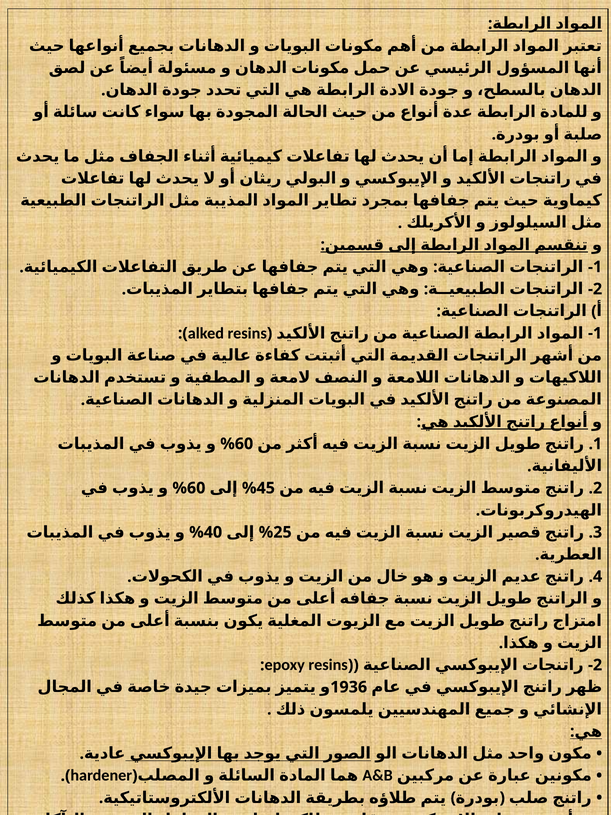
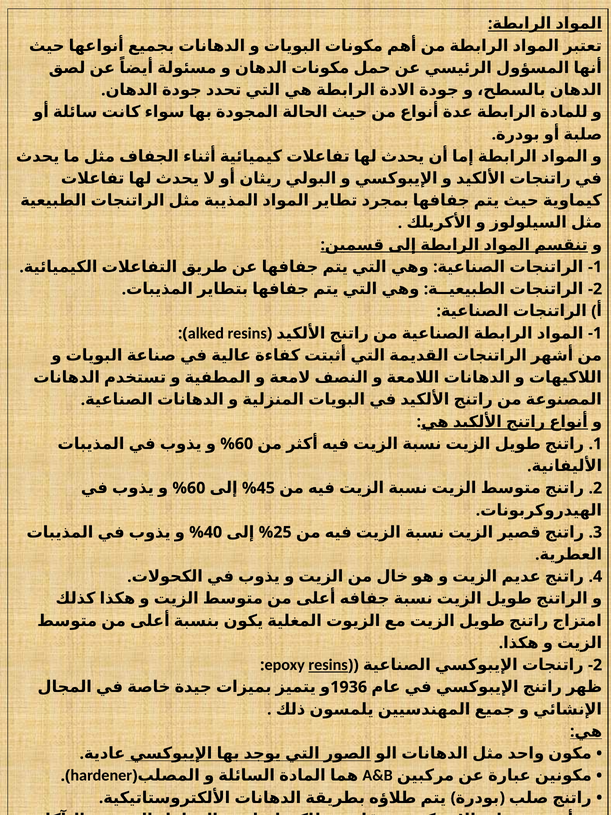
resins underline: none -> present (328, 665)
